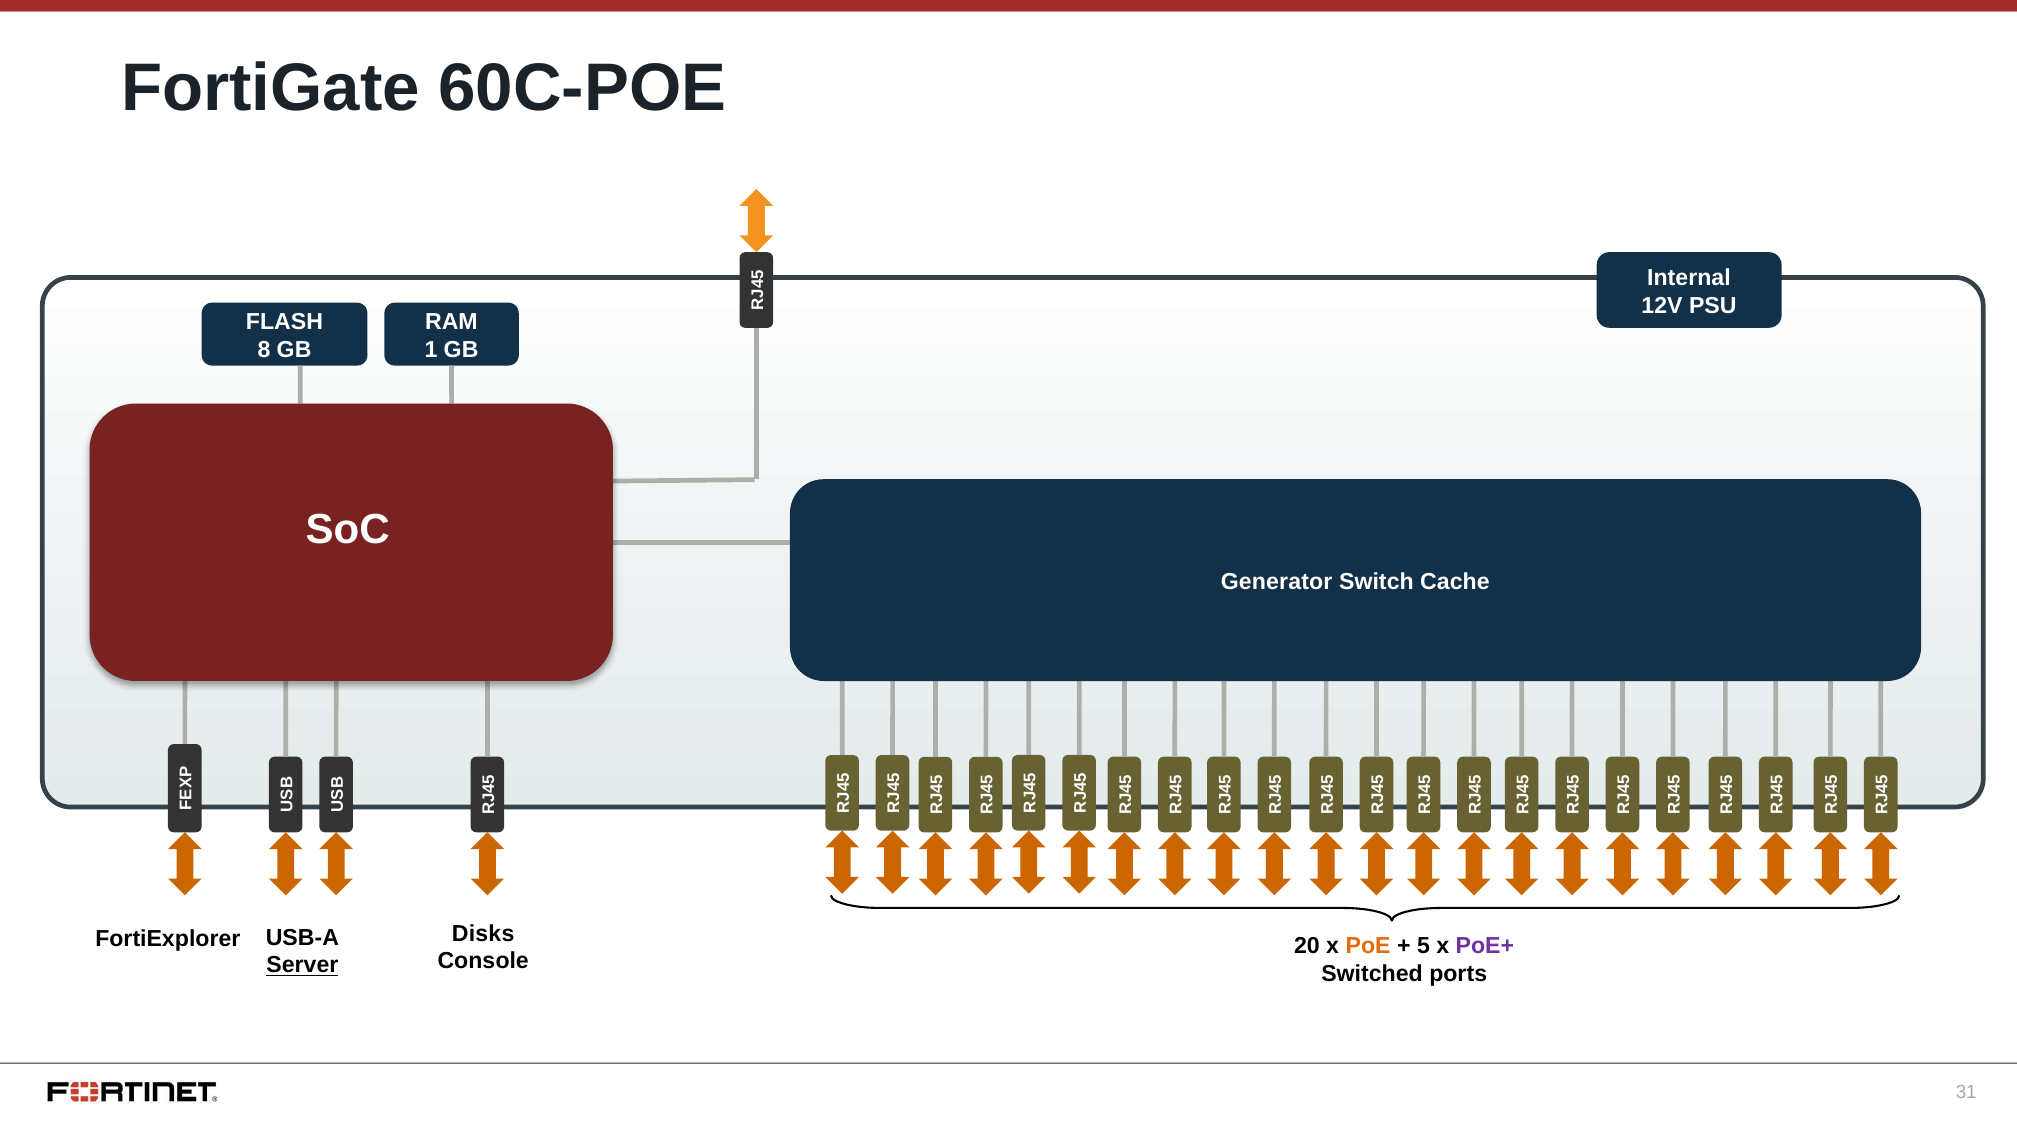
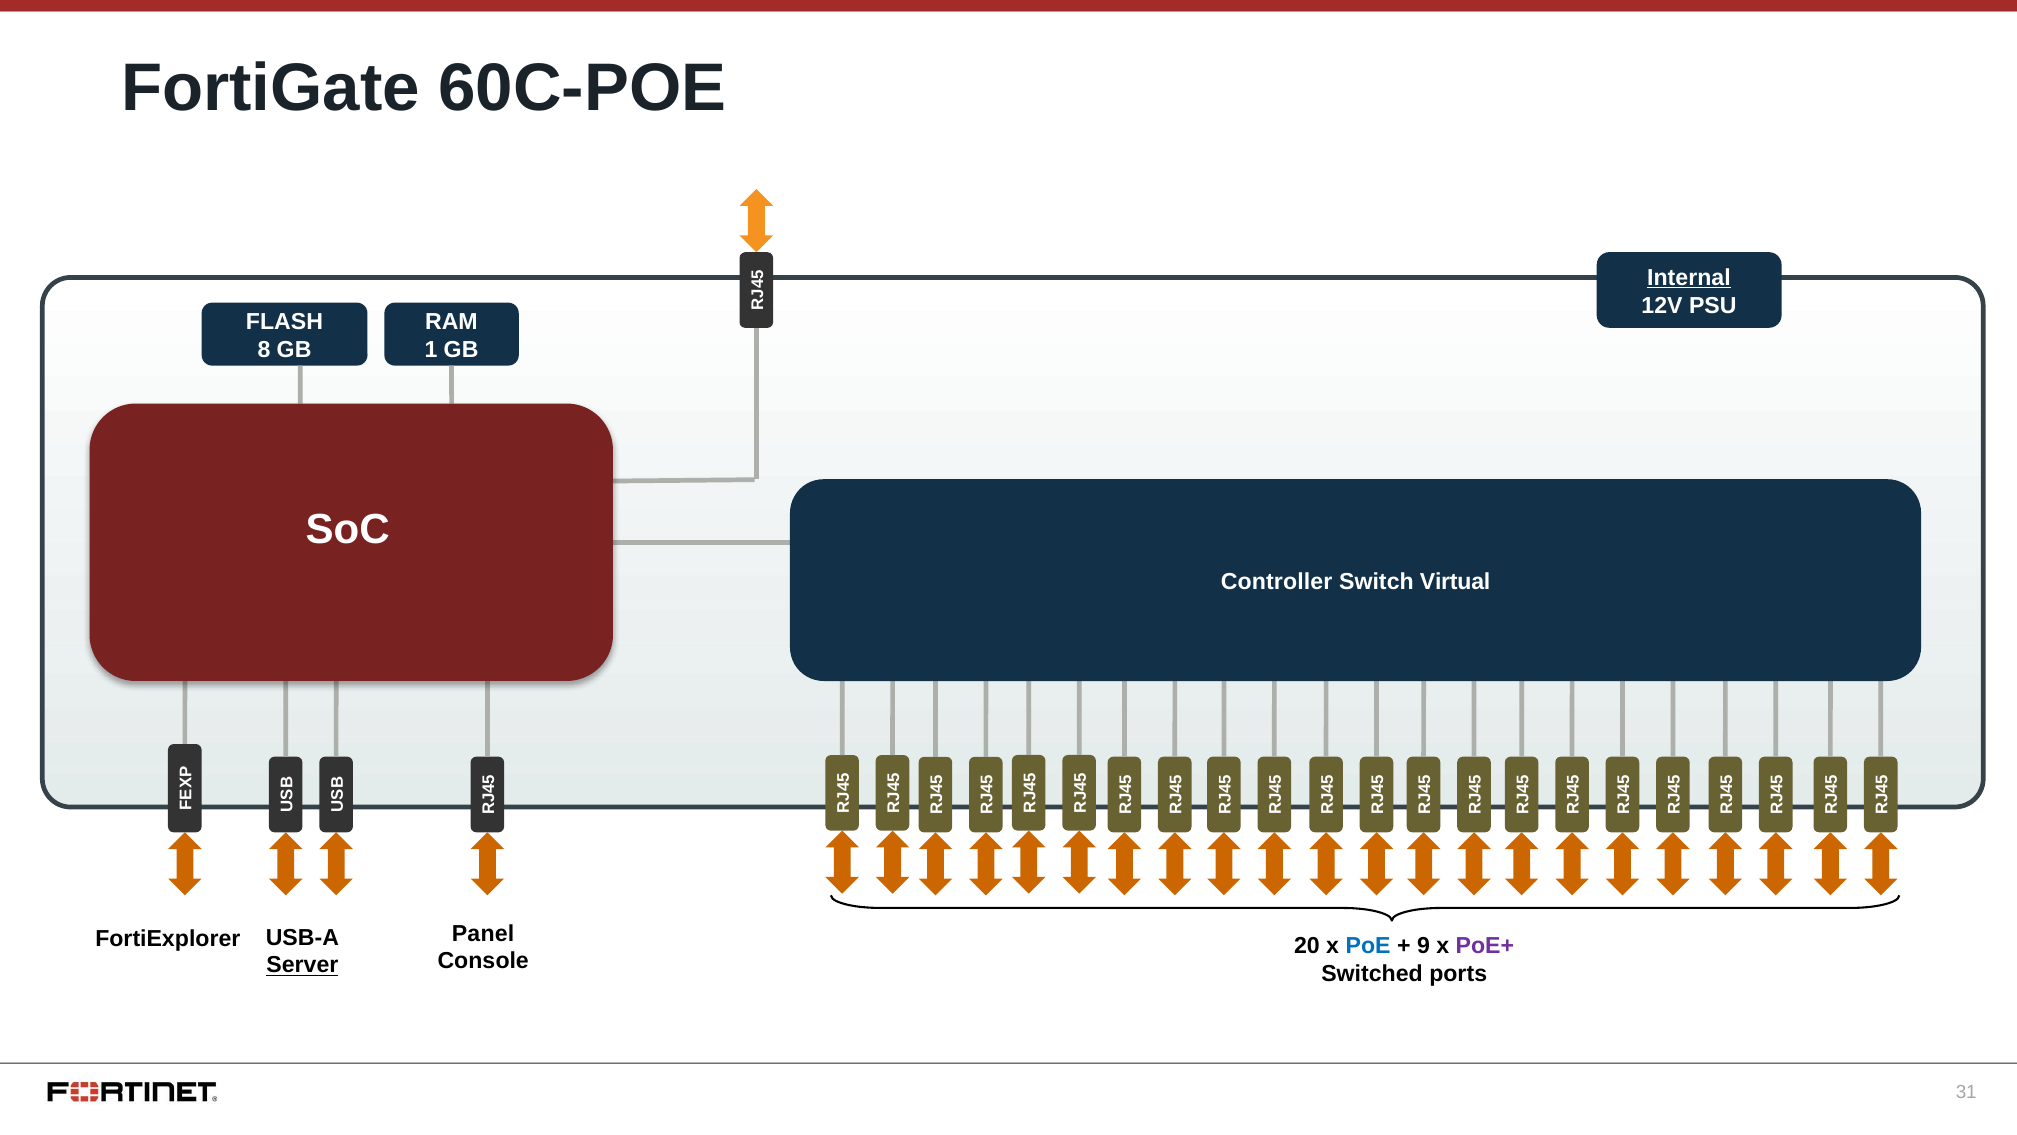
Internal underline: none -> present (1689, 278)
Generator: Generator -> Controller (1277, 582)
Cache: Cache -> Virtual (1455, 582)
Disks: Disks -> Panel (483, 933)
PoE colour: orange -> blue (1368, 946)
5: 5 -> 9 (1423, 946)
